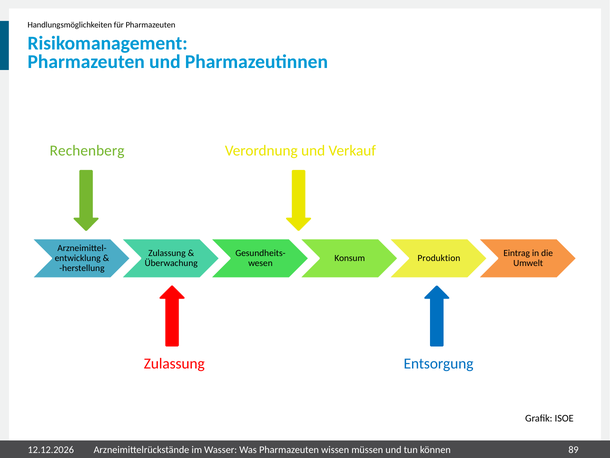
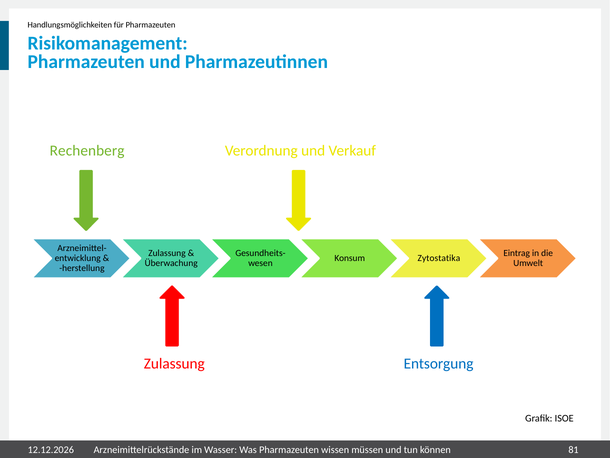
Produktion: Produktion -> Zytostatika (439, 258)
89: 89 -> 81 (574, 449)
